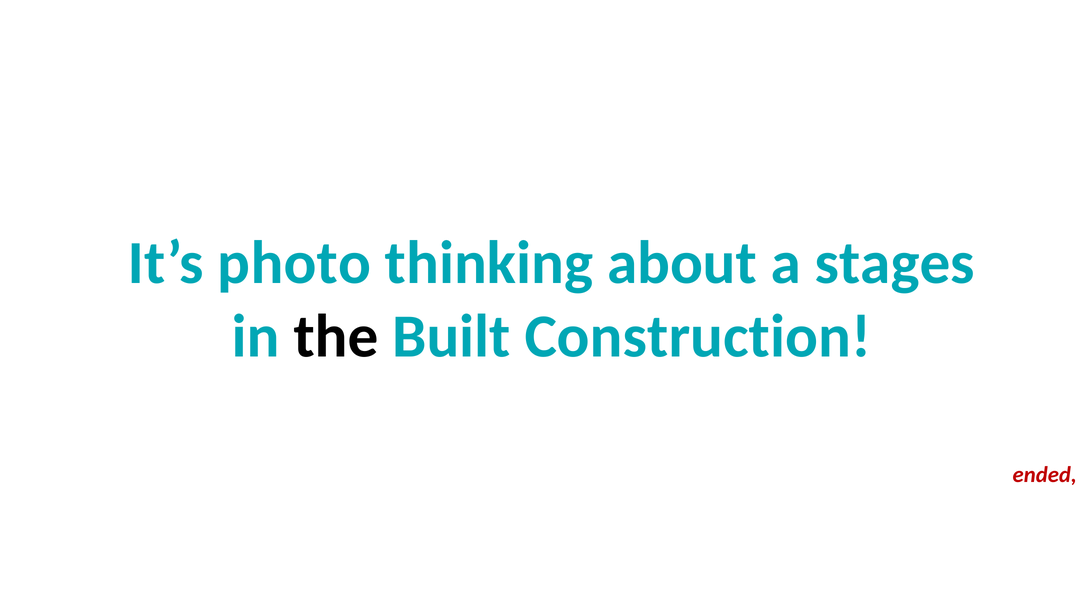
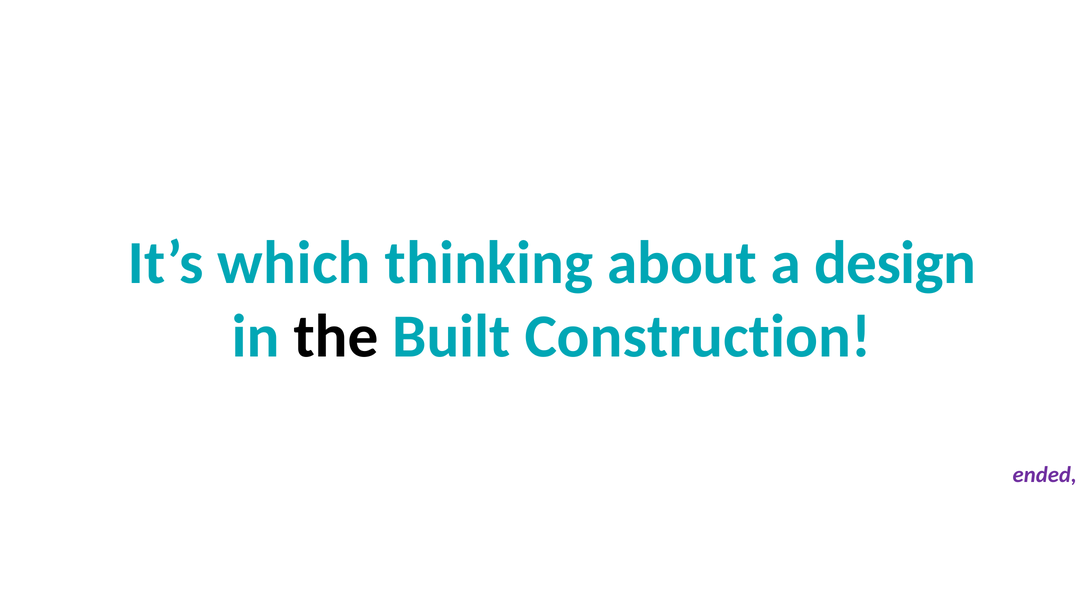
photo: photo -> which (294, 263)
stages: stages -> design (895, 263)
ended colour: red -> purple (1045, 475)
